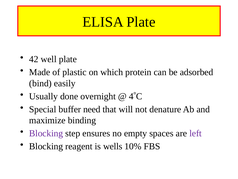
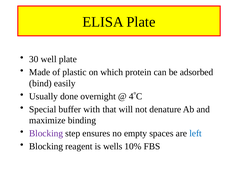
42: 42 -> 30 (34, 59)
need: need -> with (92, 109)
left colour: purple -> blue (196, 133)
